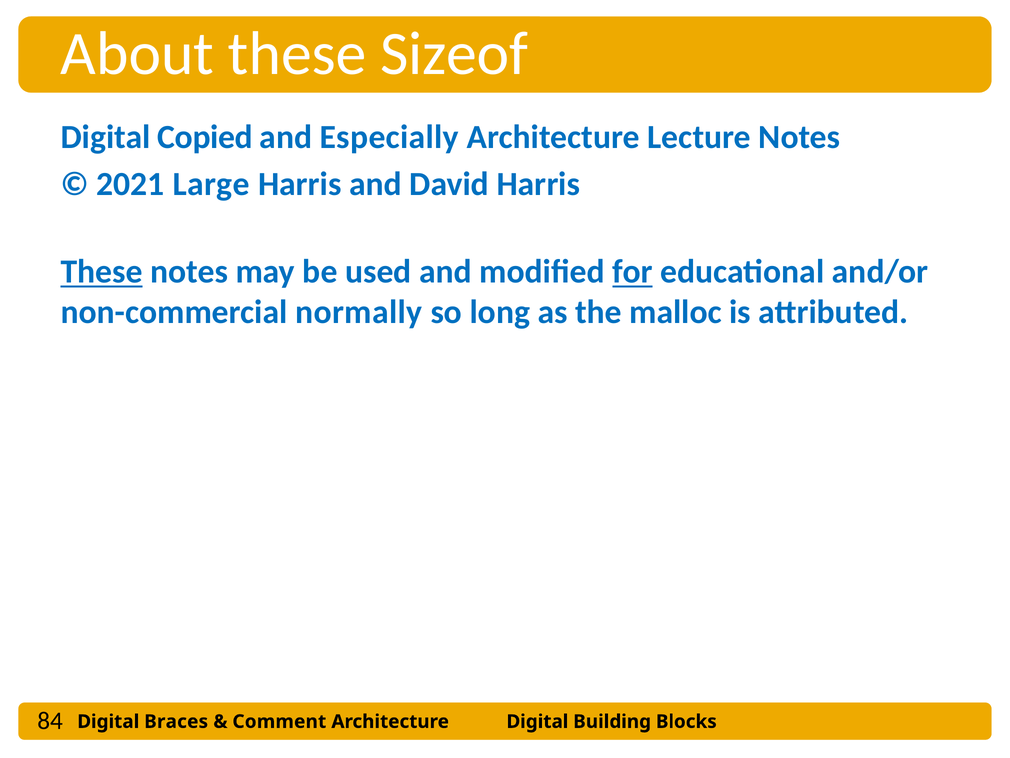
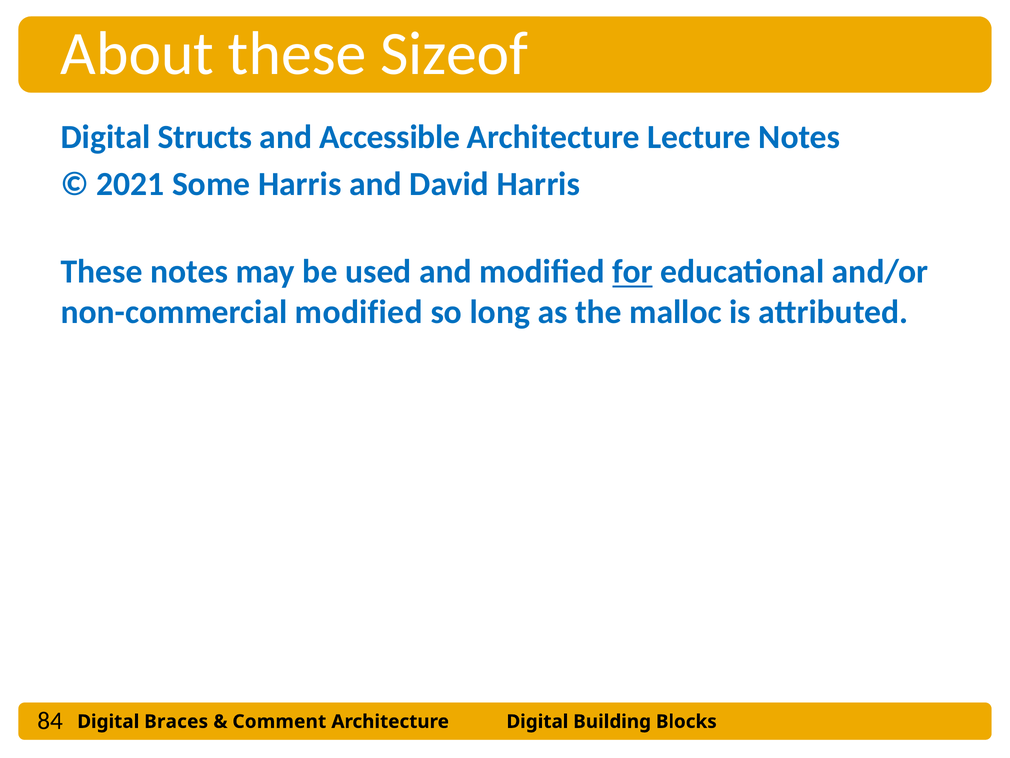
Copied: Copied -> Structs (205, 137)
Especially: Especially -> Accessible (390, 137)
Large: Large -> Some (211, 184)
These underline: present -> none (102, 272)
non-commercial normally: normally -> modified (359, 312)
